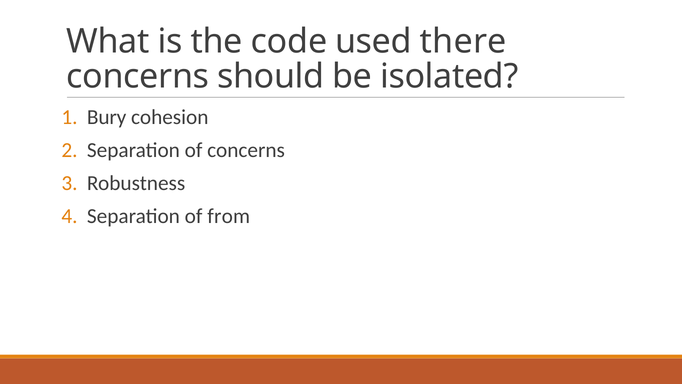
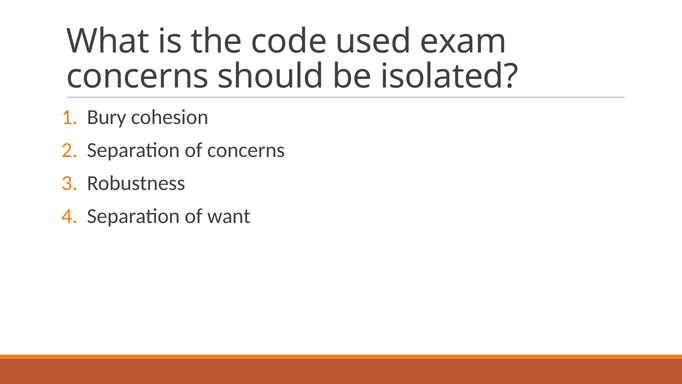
there: there -> exam (463, 42)
from: from -> want (229, 216)
